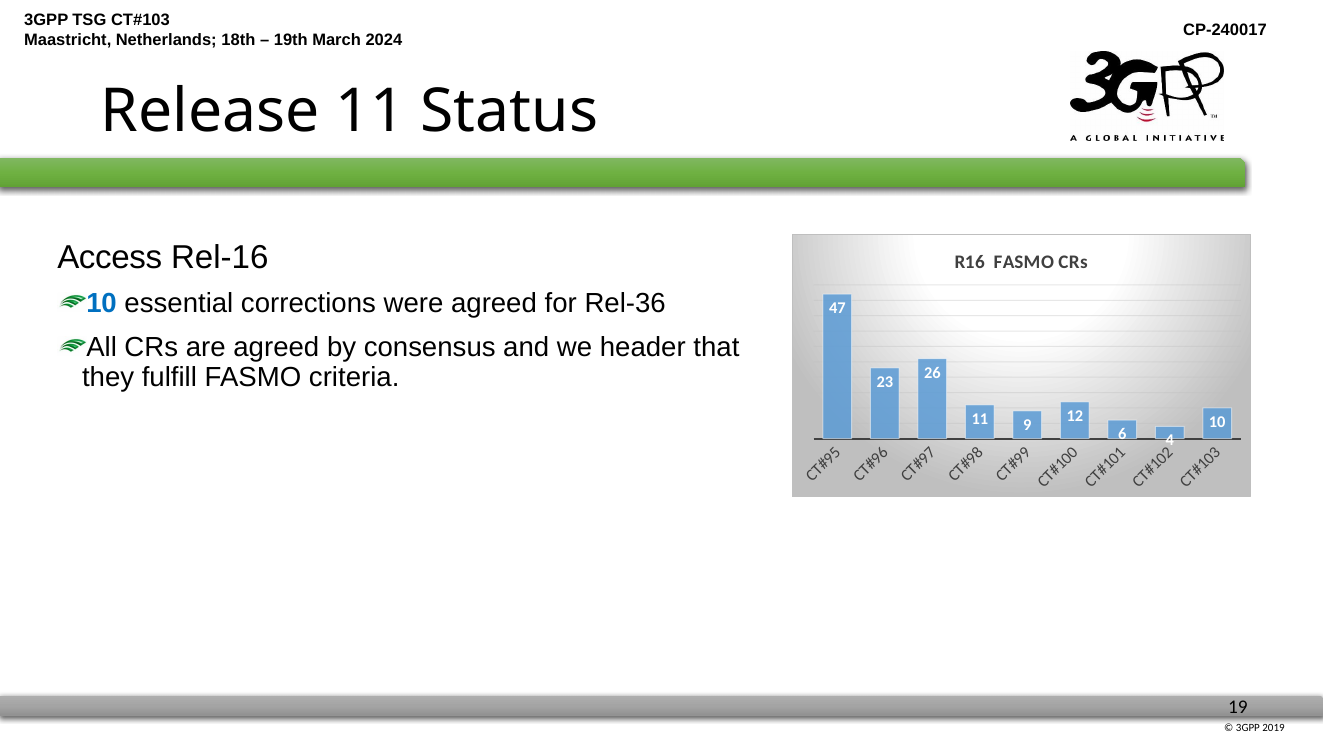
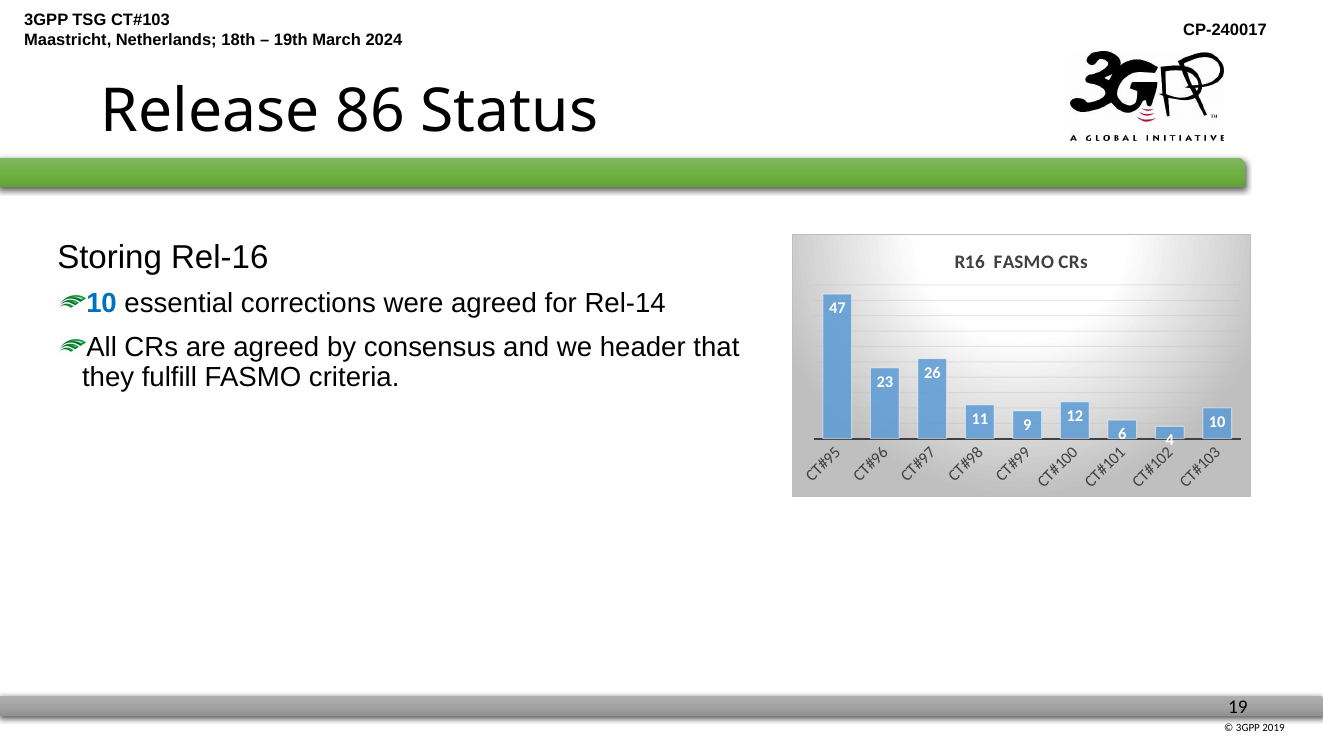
Release 11: 11 -> 86 (370, 111)
Access: Access -> Storing (110, 257)
Rel-36: Rel-36 -> Rel-14 (625, 304)
